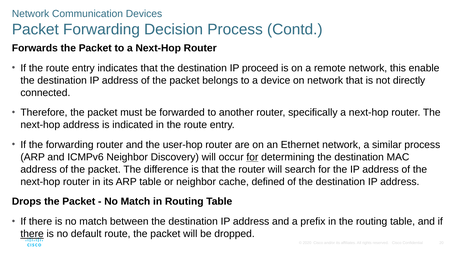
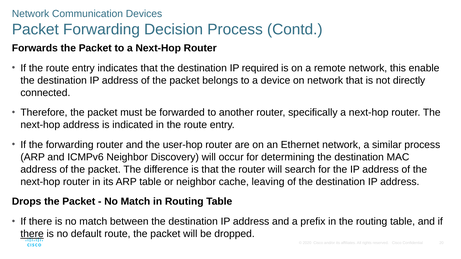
proceed: proceed -> required (260, 68)
for underline: present -> none (252, 157)
defined: defined -> leaving (268, 182)
